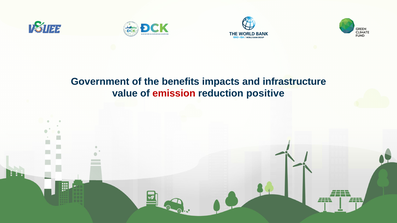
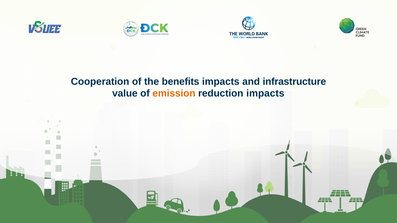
Government: Government -> Cooperation (100, 82)
emission colour: red -> orange (174, 94)
reduction positive: positive -> impacts (265, 94)
